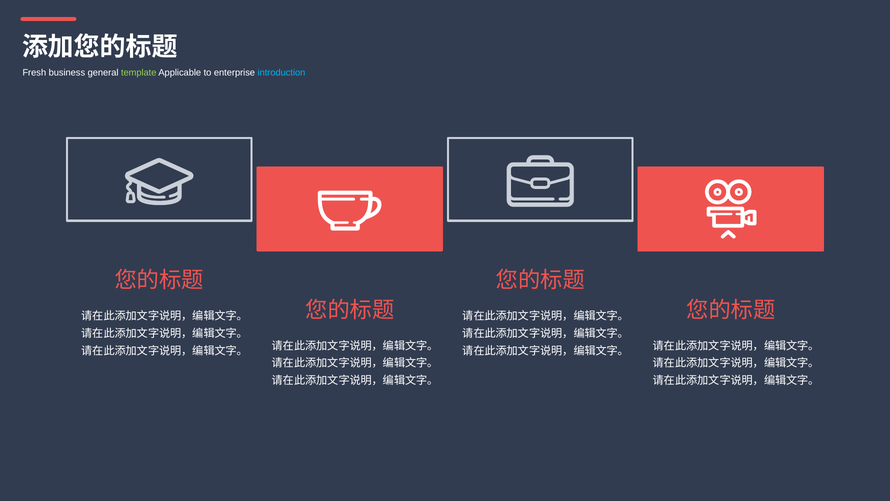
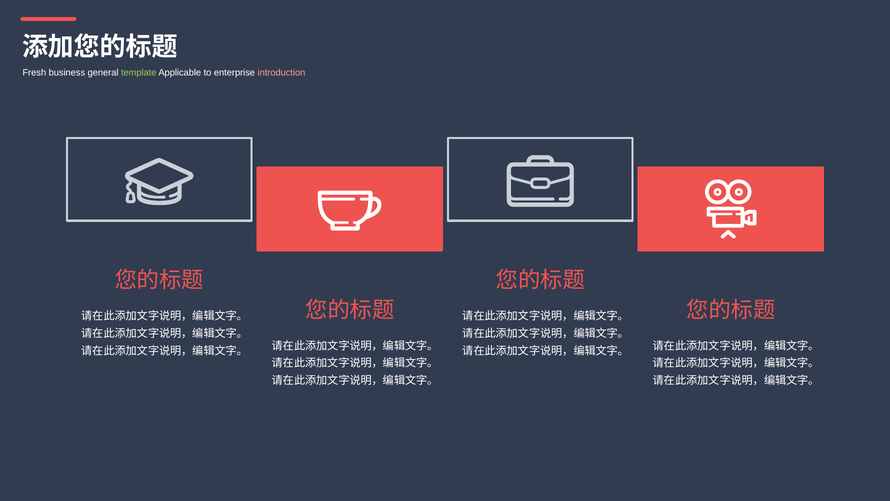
introduction colour: light blue -> pink (281, 73)
